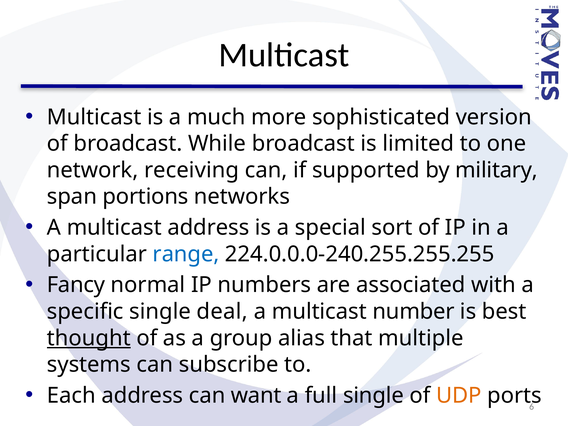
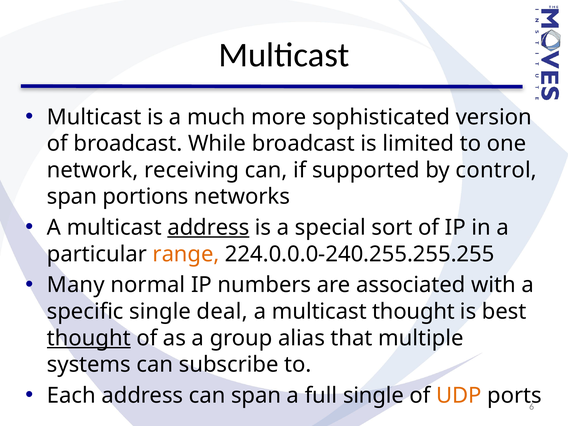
military: military -> control (496, 170)
address underline: none -> present (208, 228)
range colour: blue -> orange (186, 254)
Fancy: Fancy -> Many (76, 285)
multicast number: number -> thought (414, 312)
can want: want -> span (256, 396)
